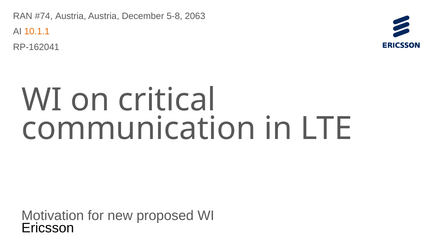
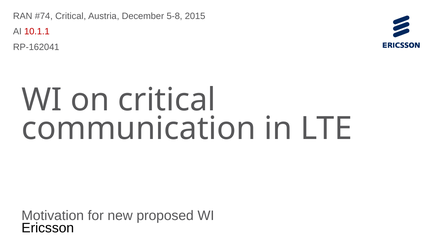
Austria: Austria -> Critical (71, 16)
2063: 2063 -> 2015 (195, 16)
10.1.1 colour: orange -> red (37, 32)
